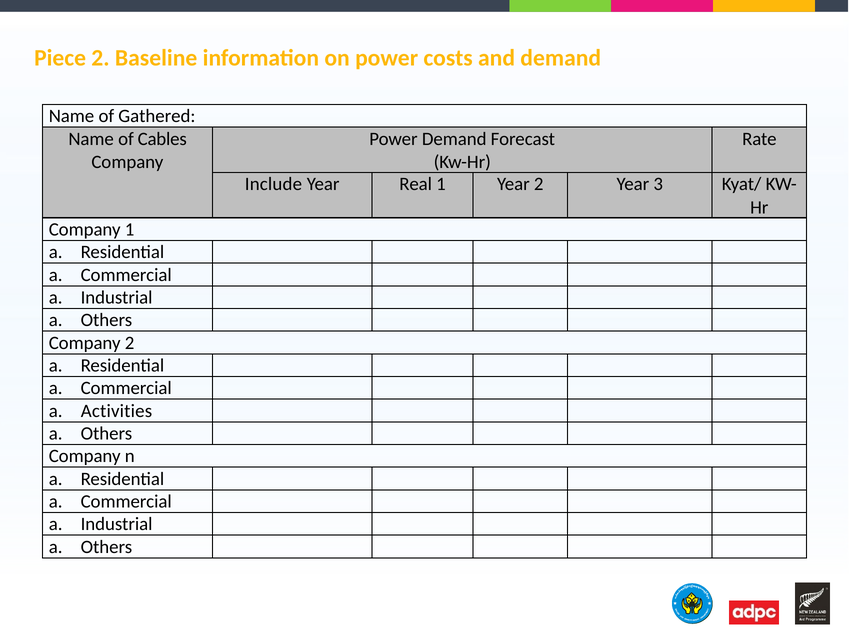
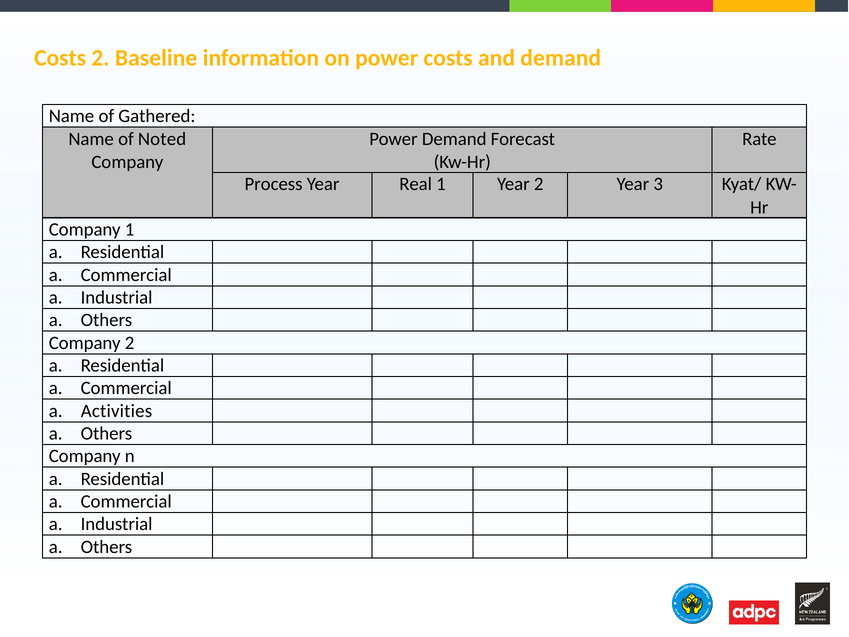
Piece: Piece -> Costs (60, 58)
Cables: Cables -> Noted (162, 139)
Include: Include -> Process (274, 184)
